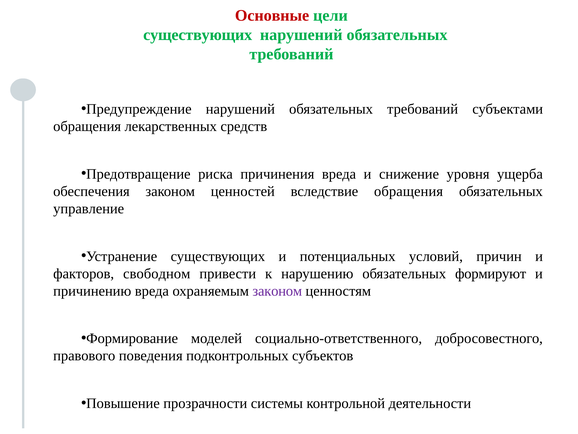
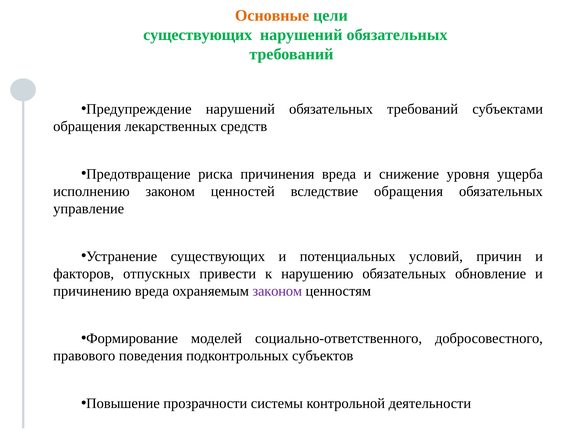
Основные colour: red -> orange (272, 16)
обеспечения: обеспечения -> исполнению (91, 191)
свободном: свободном -> отпускных (157, 273)
формируют: формируют -> обновление (491, 273)
